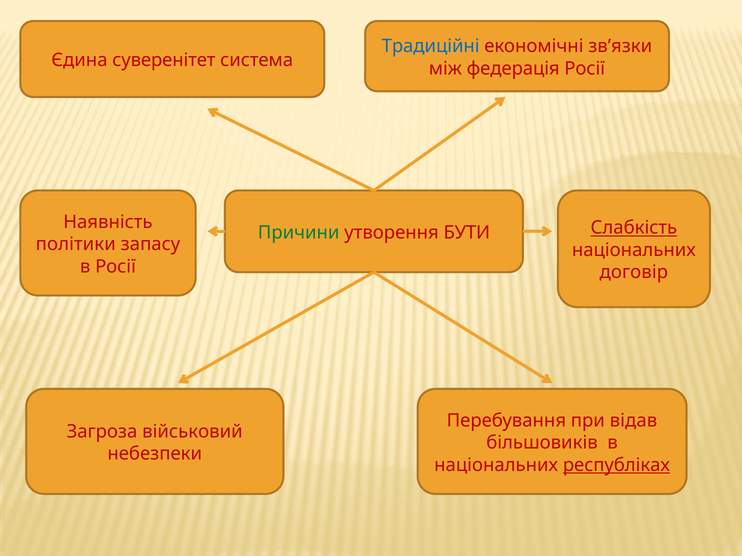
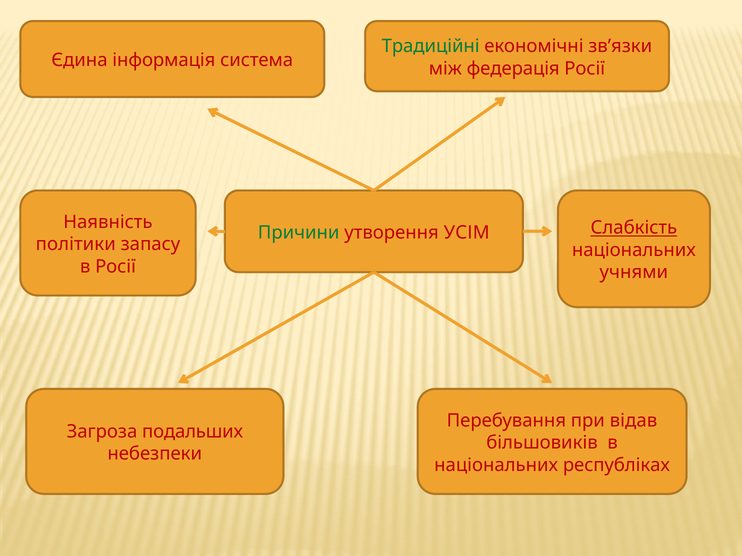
Традиційні colour: blue -> green (431, 46)
суверенітет: суверенітет -> інформація (164, 60)
БУТИ: БУТИ -> УСІМ (467, 233)
договір: договір -> учнями (634, 273)
військовий: військовий -> подальших (193, 432)
республіках underline: present -> none (616, 465)
